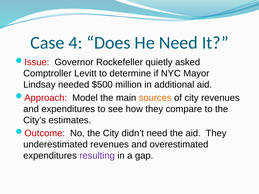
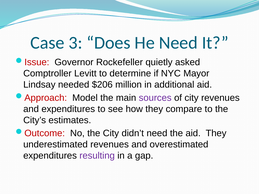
4: 4 -> 3 (75, 43)
$500: $500 -> $206 (102, 85)
sources colour: orange -> purple (155, 98)
